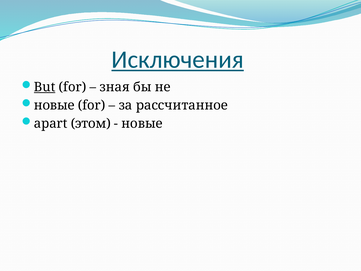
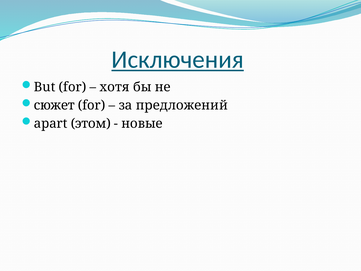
But underline: present -> none (45, 87)
зная: зная -> хотя (115, 87)
новые: новые -> сюжет (54, 105)
рассчитанное: рассчитанное -> предложений (182, 105)
